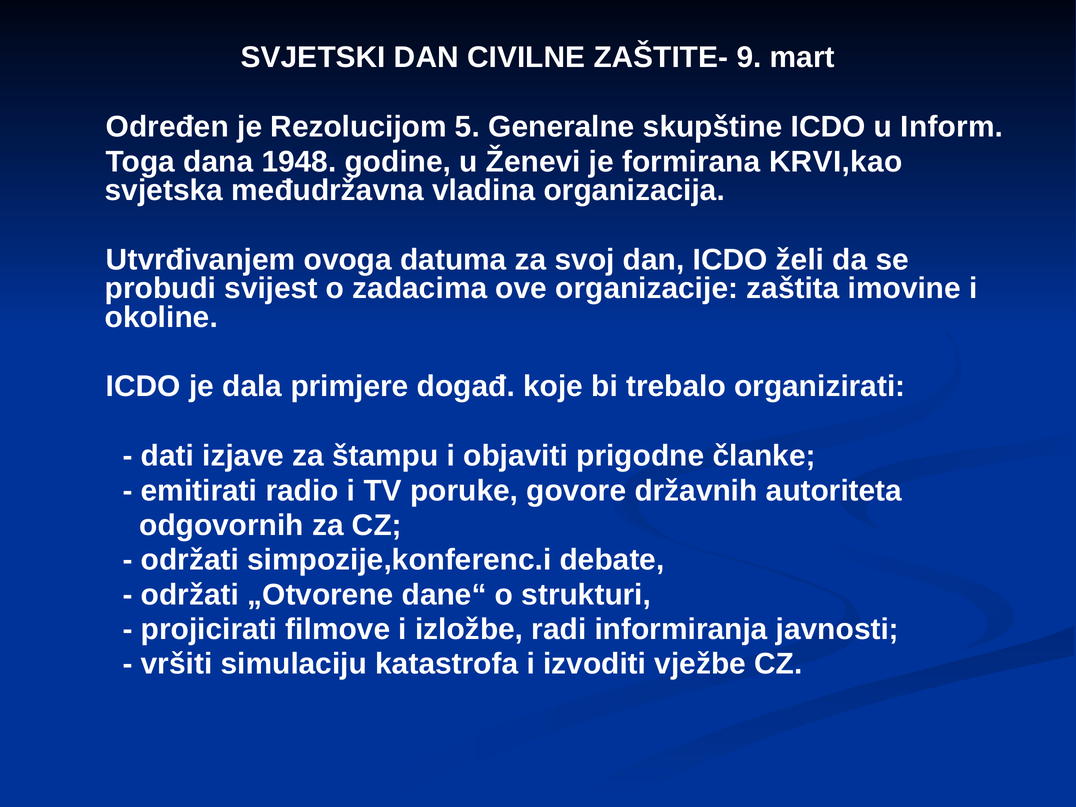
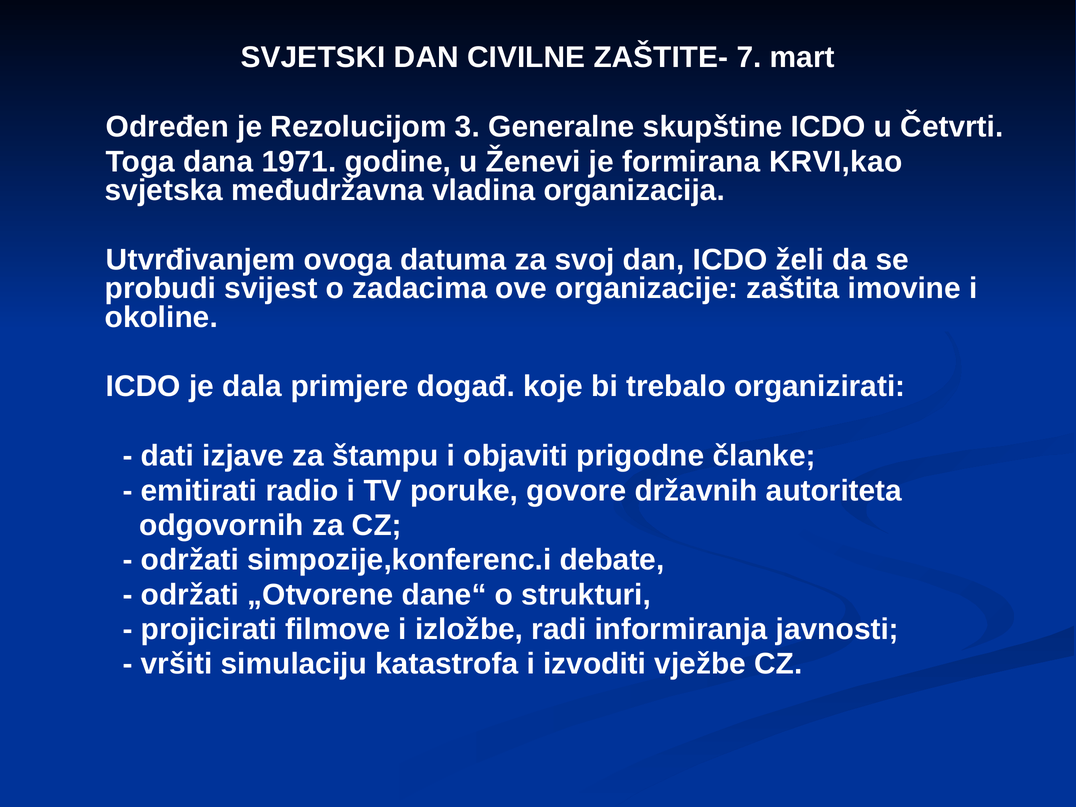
9: 9 -> 7 (749, 58)
5: 5 -> 3 (467, 127)
Inform: Inform -> Četvrti (952, 127)
1948: 1948 -> 1971 (299, 162)
